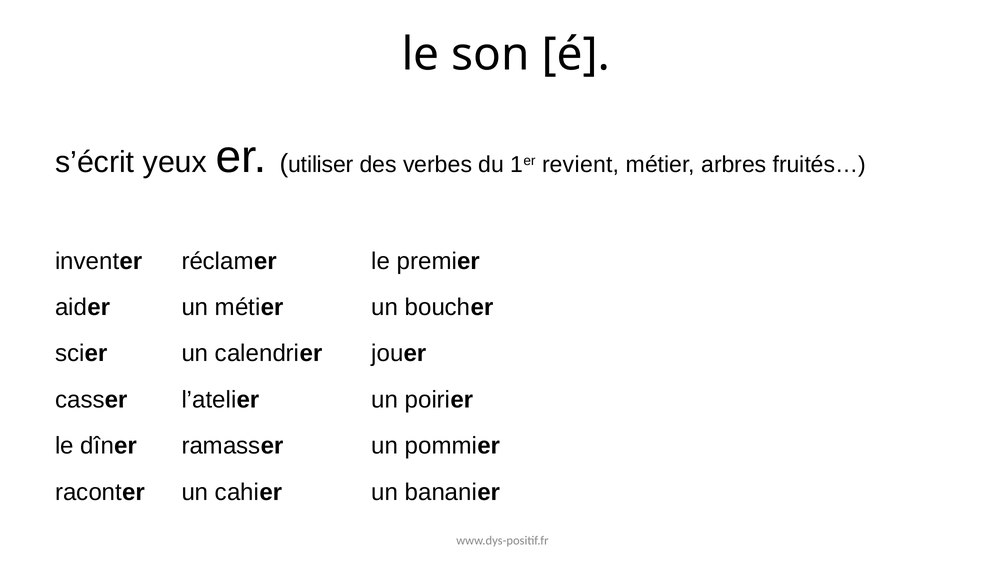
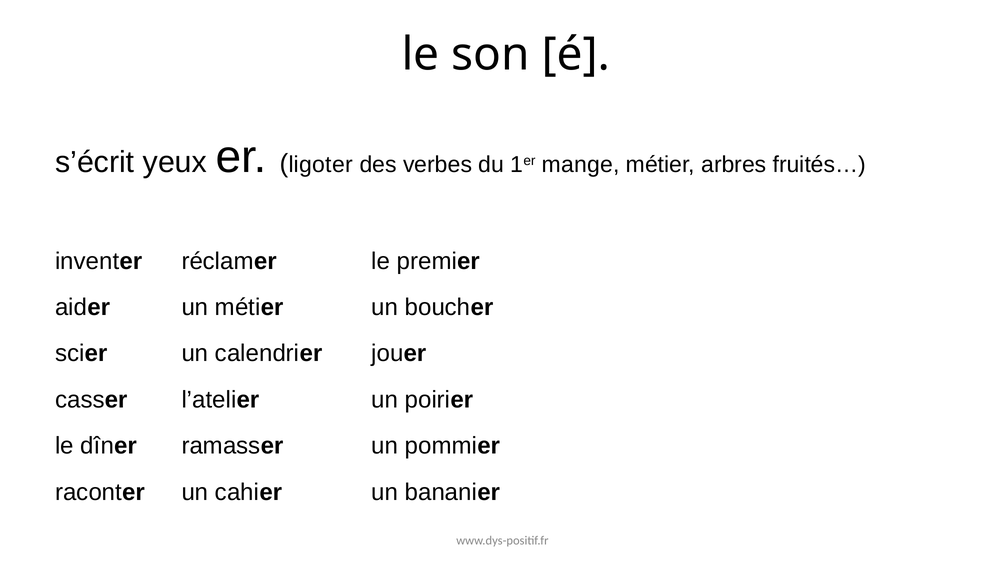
utiliser: utiliser -> ligoter (321, 164)
revient: revient -> mange (581, 164)
